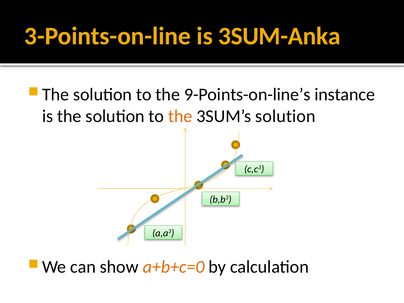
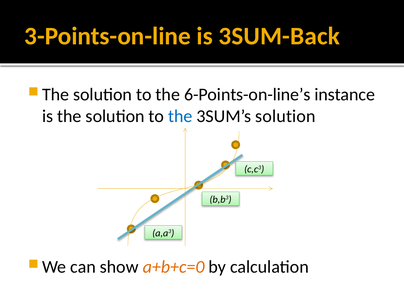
3SUM-Anka: 3SUM-Anka -> 3SUM-Back (279, 36)
9-Points-on-line’s: 9-Points-on-line’s -> 6-Points-on-line’s (247, 95)
the colour: orange -> blue (180, 116)
